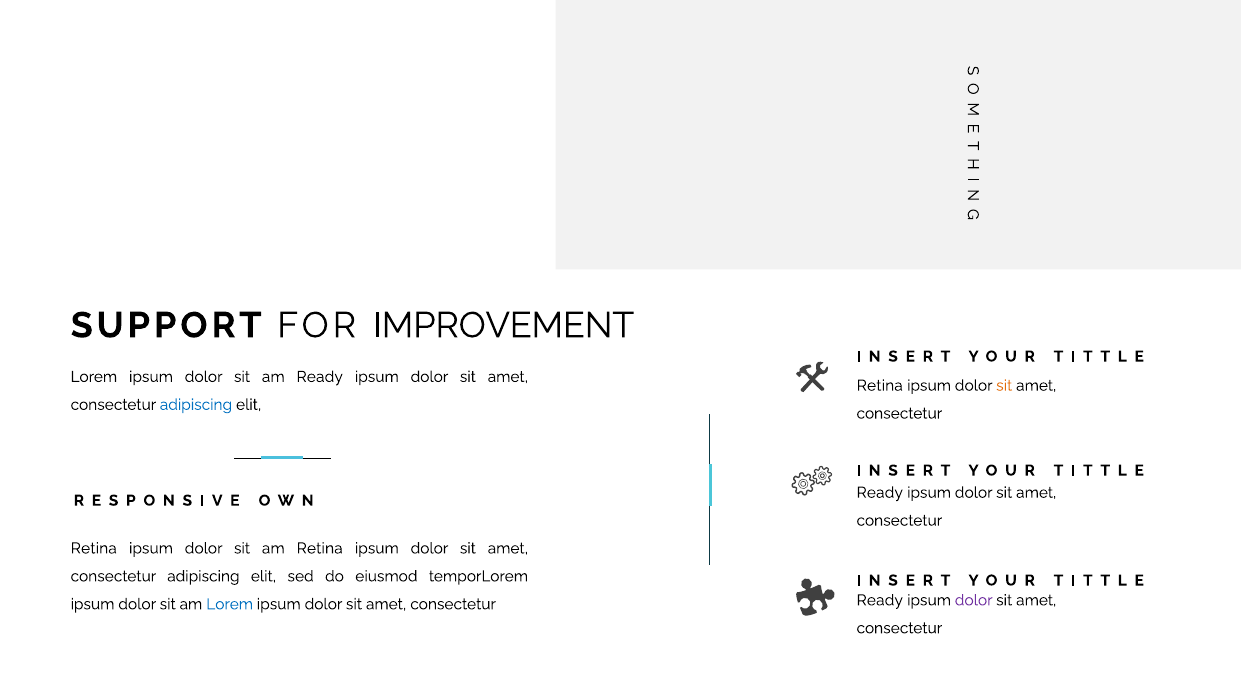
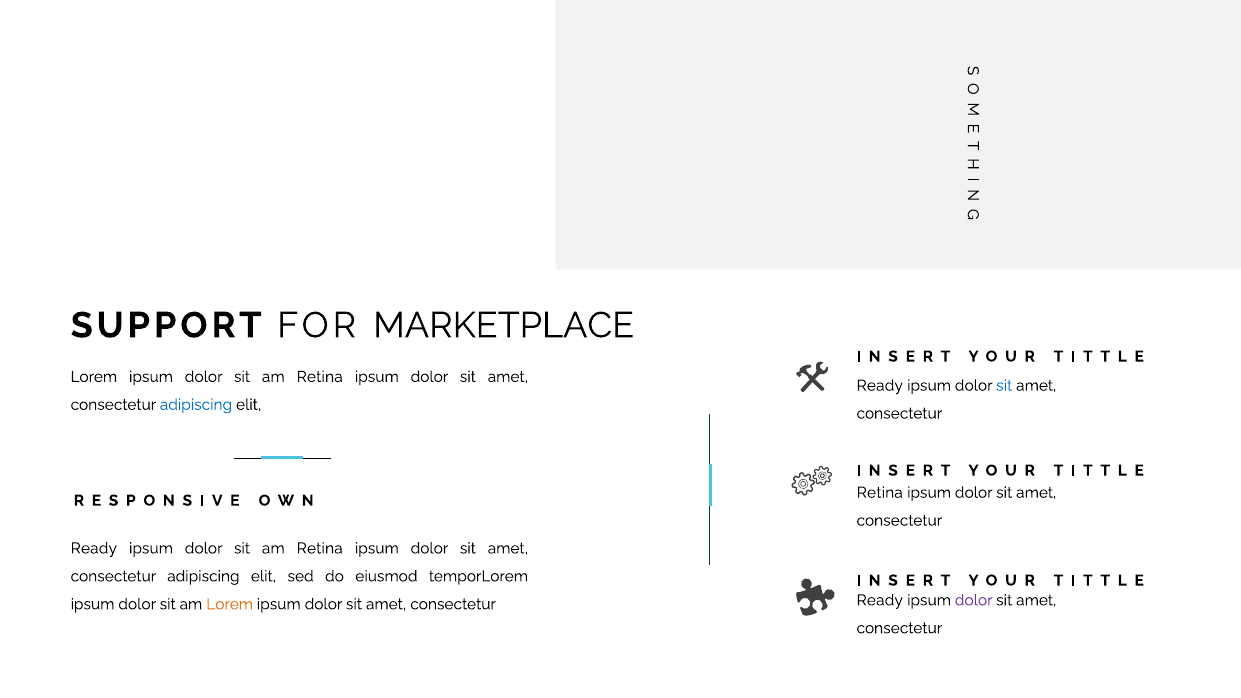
IMPROVEMENT: IMPROVEMENT -> MARKETPLACE (504, 326)
Ready: Ready -> Retina (320, 377)
Retina: Retina -> Ready (880, 386)
sit colour: orange -> blue (1004, 386)
Ready: Ready -> Retina (880, 493)
Retina: Retina -> Ready (94, 548)
Lorem colour: blue -> orange (230, 604)
